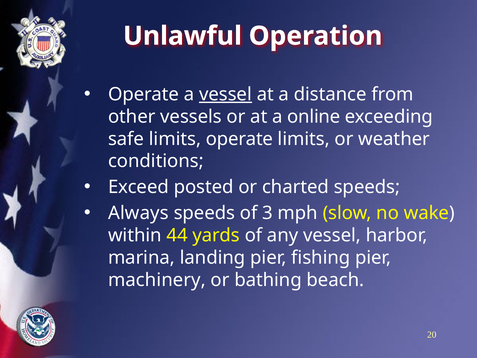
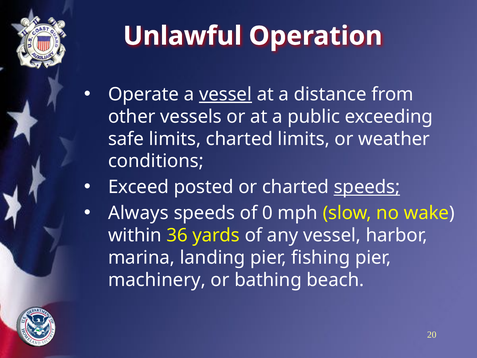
online: online -> public (314, 117)
limits operate: operate -> charted (239, 139)
speeds underline: none -> present (367, 187)
3: 3 -> 0 (268, 213)
44: 44 -> 36 (177, 235)
